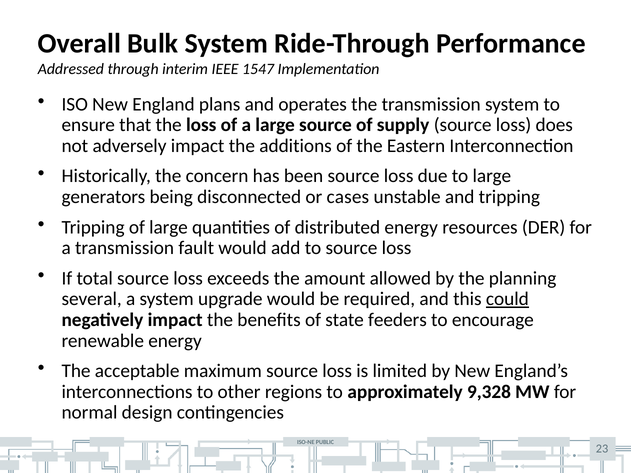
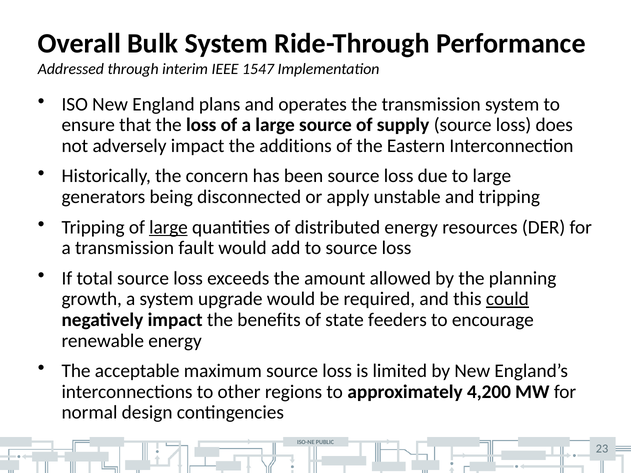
cases: cases -> apply (348, 197)
large underline: none -> present (169, 227)
several: several -> growth (92, 299)
9,328: 9,328 -> 4,200 (489, 392)
